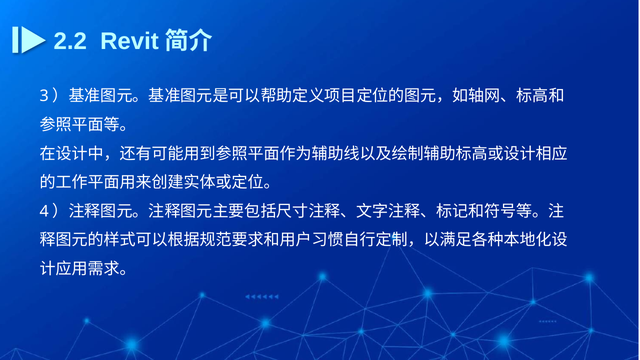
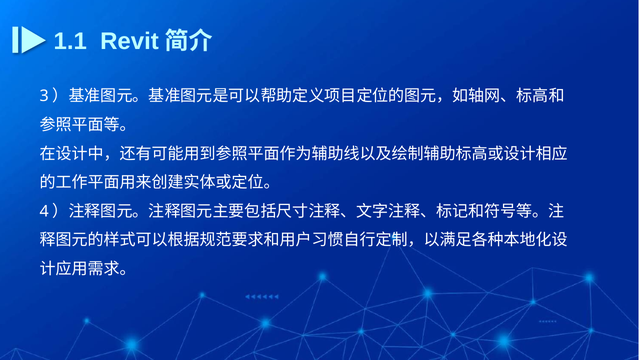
2.2: 2.2 -> 1.1 (70, 41)
